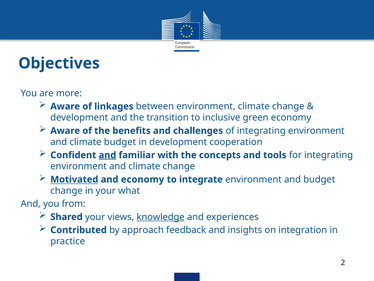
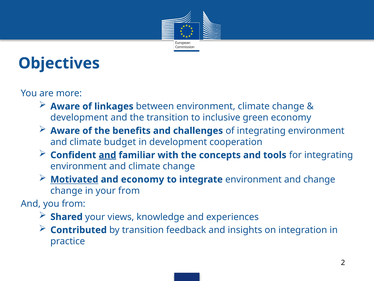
and budget: budget -> change (319, 179)
your what: what -> from (129, 190)
knowledge underline: present -> none (161, 217)
by approach: approach -> transition (143, 230)
